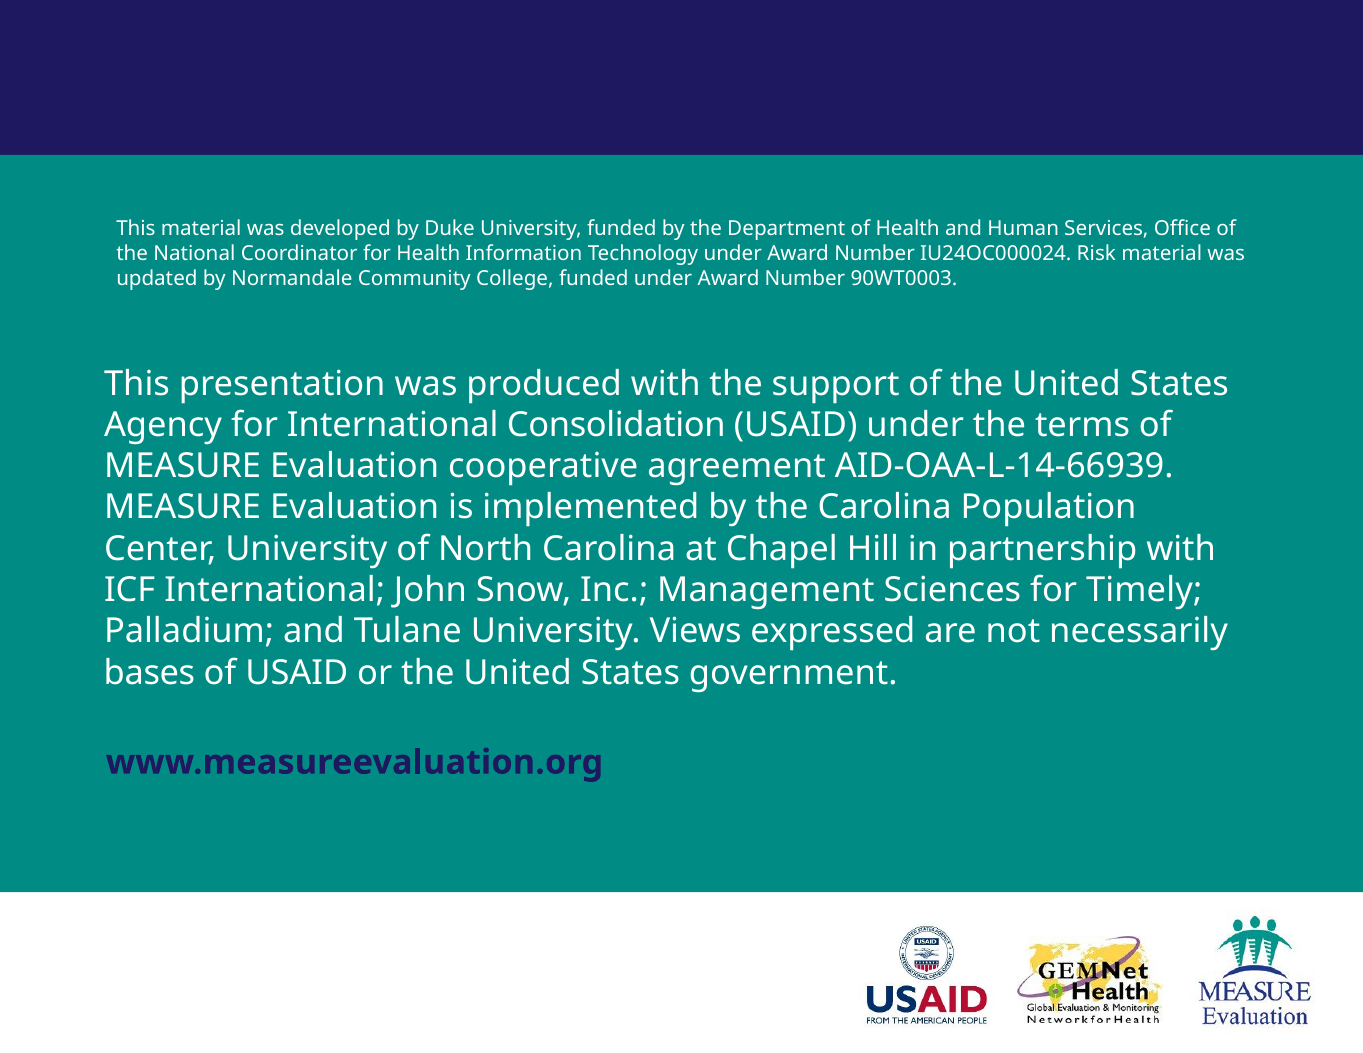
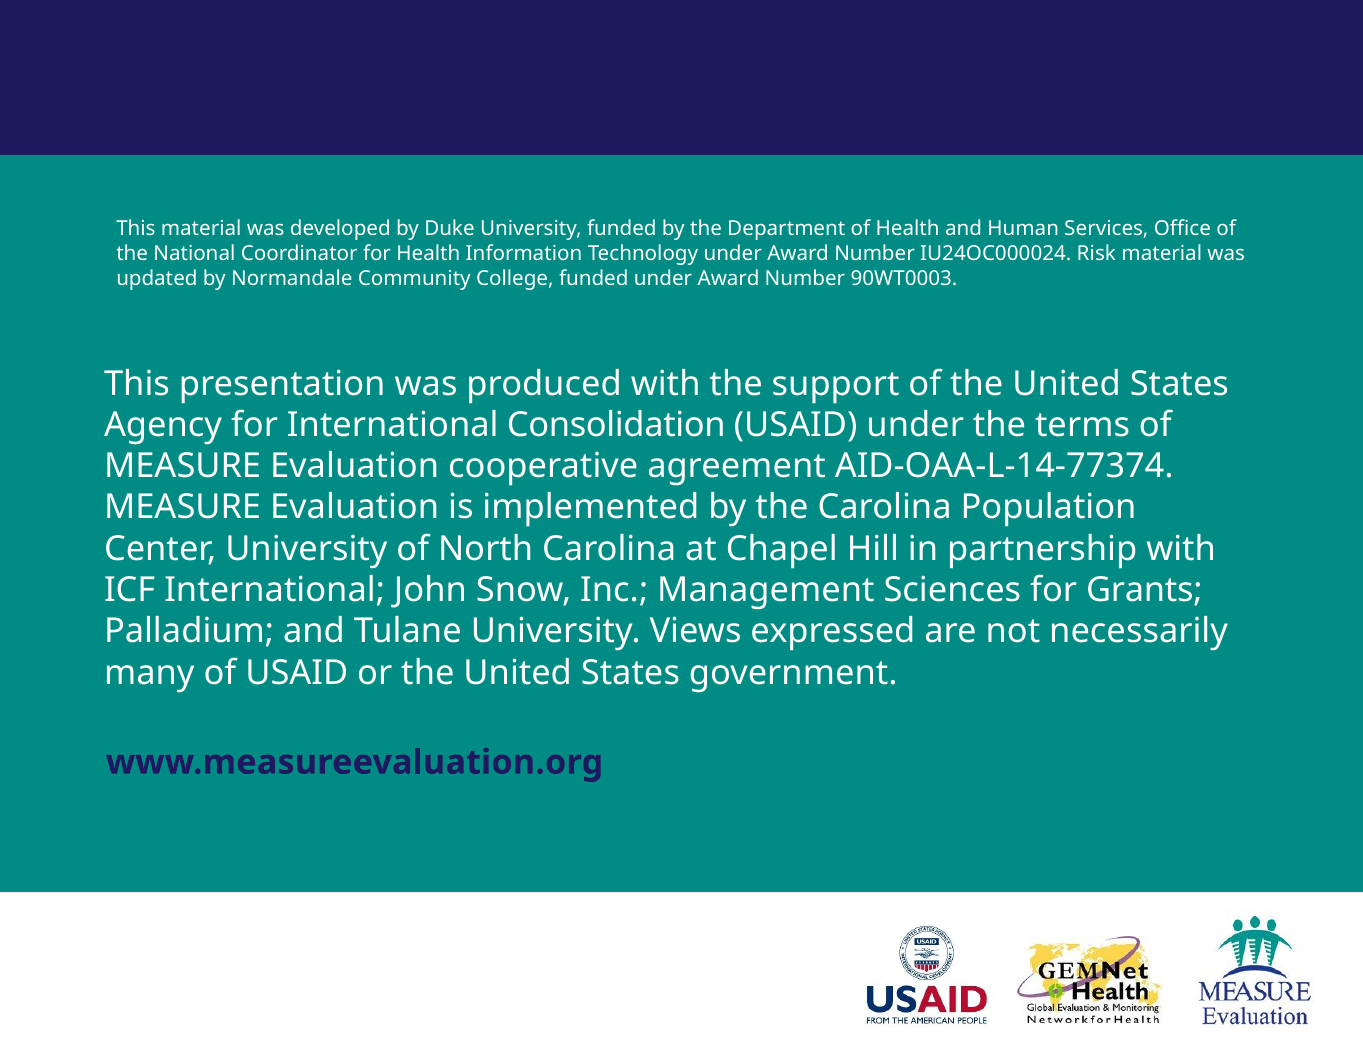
AID-OAA-L-14-66939: AID-OAA-L-14-66939 -> AID-OAA-L-14-77374 (1004, 466)
Timely: Timely -> Grants (1144, 590)
bases: bases -> many (149, 673)
